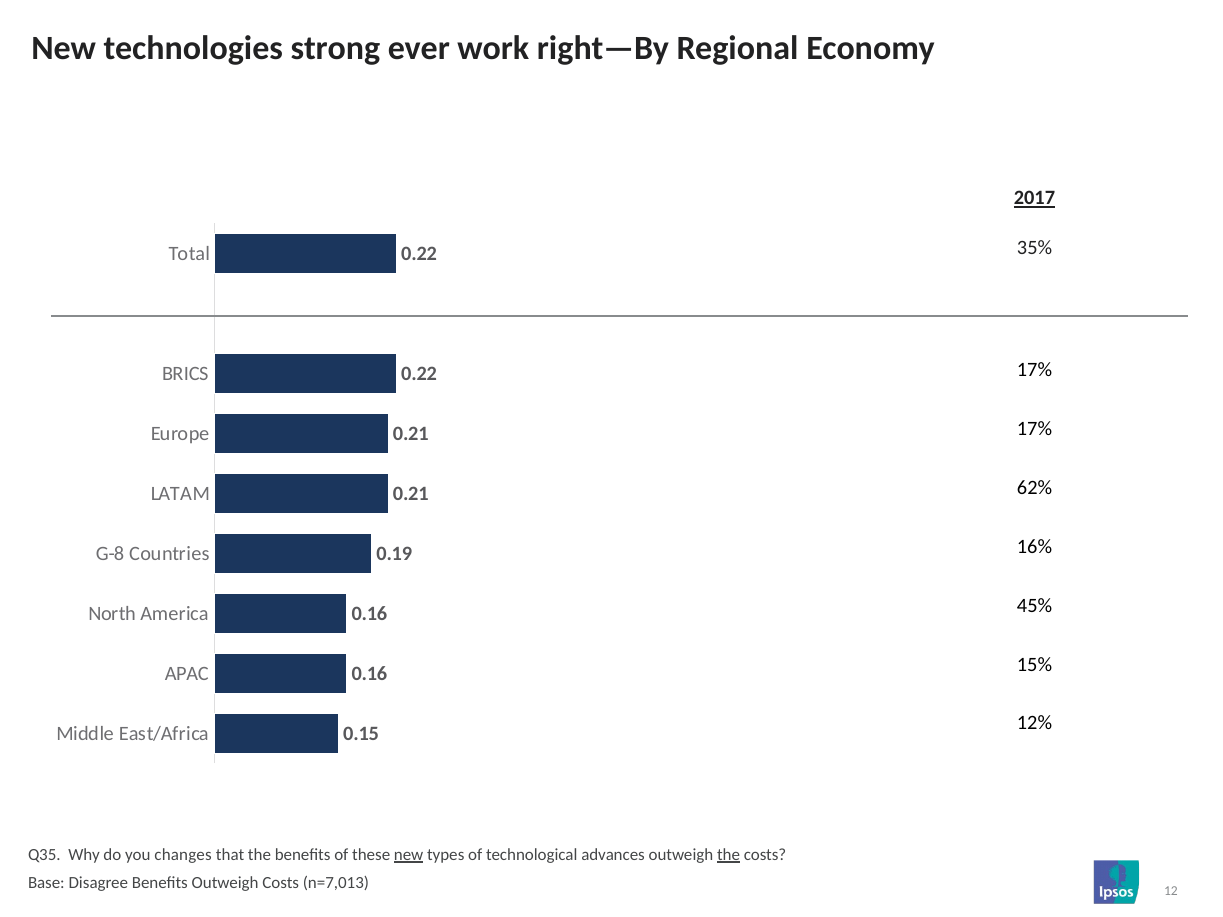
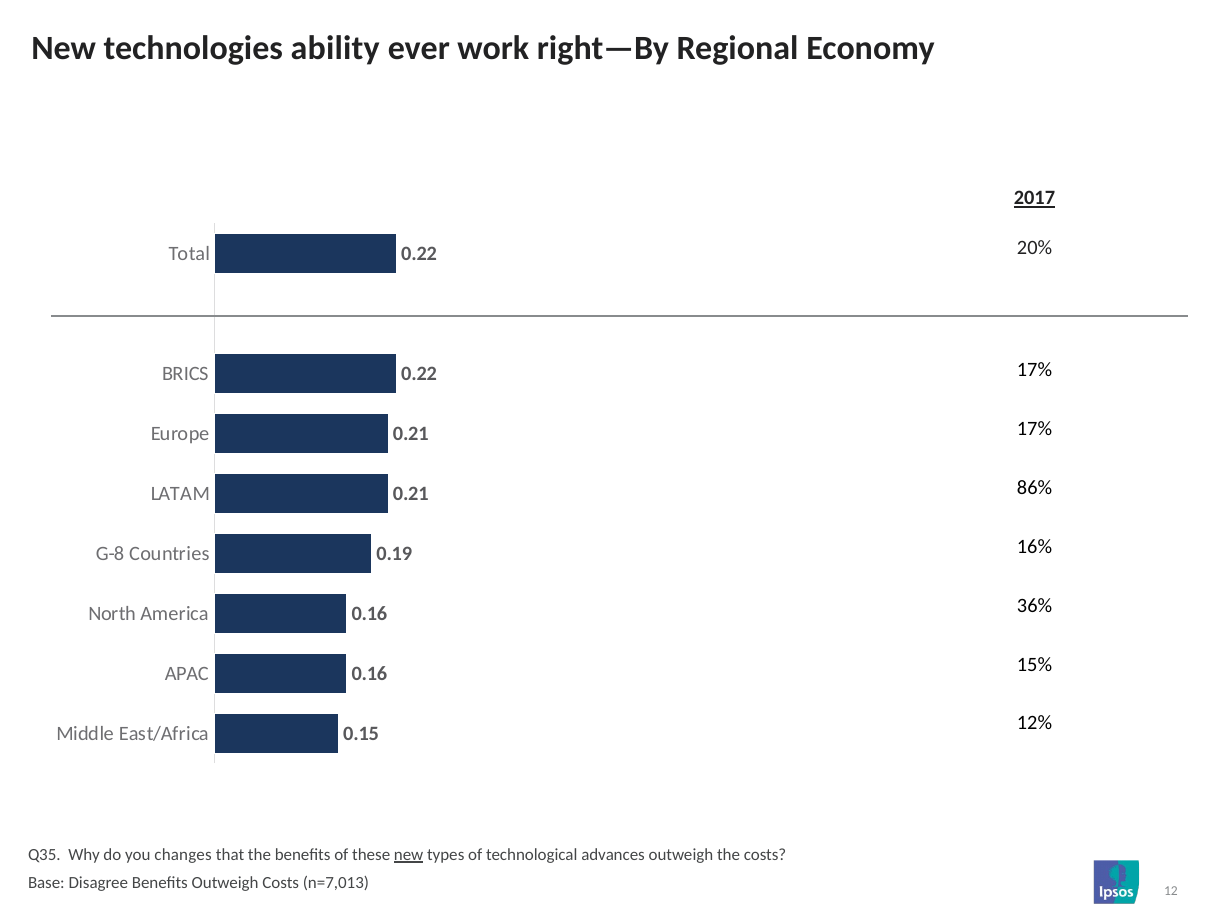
strong: strong -> ability (335, 49)
35%: 35% -> 20% (1035, 248)
62%: 62% -> 86% (1035, 488)
45%: 45% -> 36% (1035, 606)
the underline: present -> none (729, 855)
